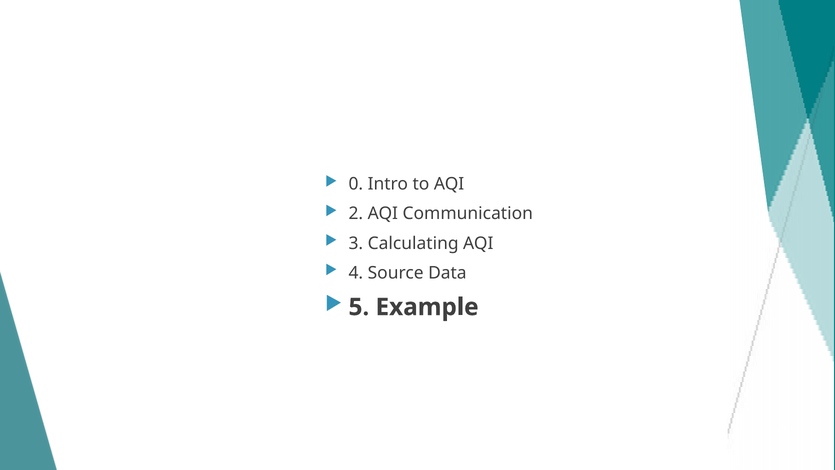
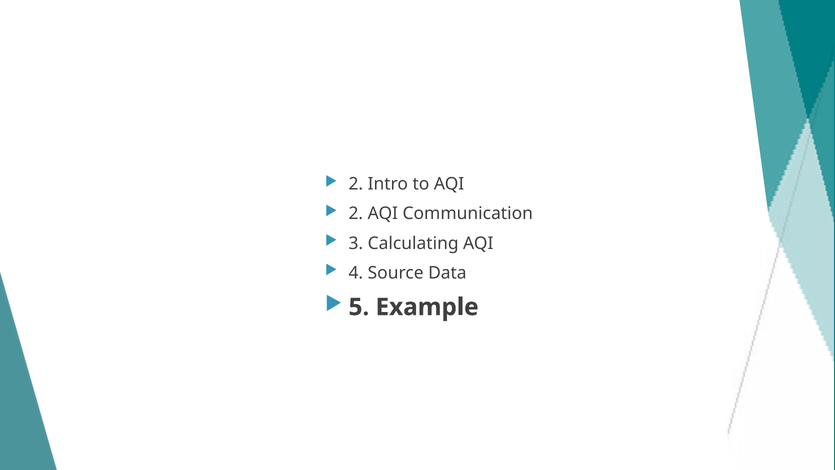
0: 0 -> 2 (356, 184)
